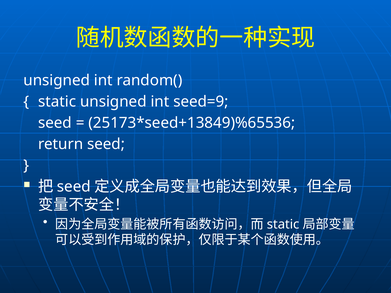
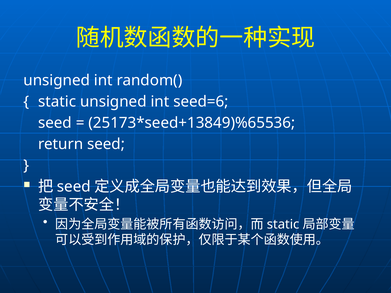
seed=9: seed=9 -> seed=6 (201, 102)
